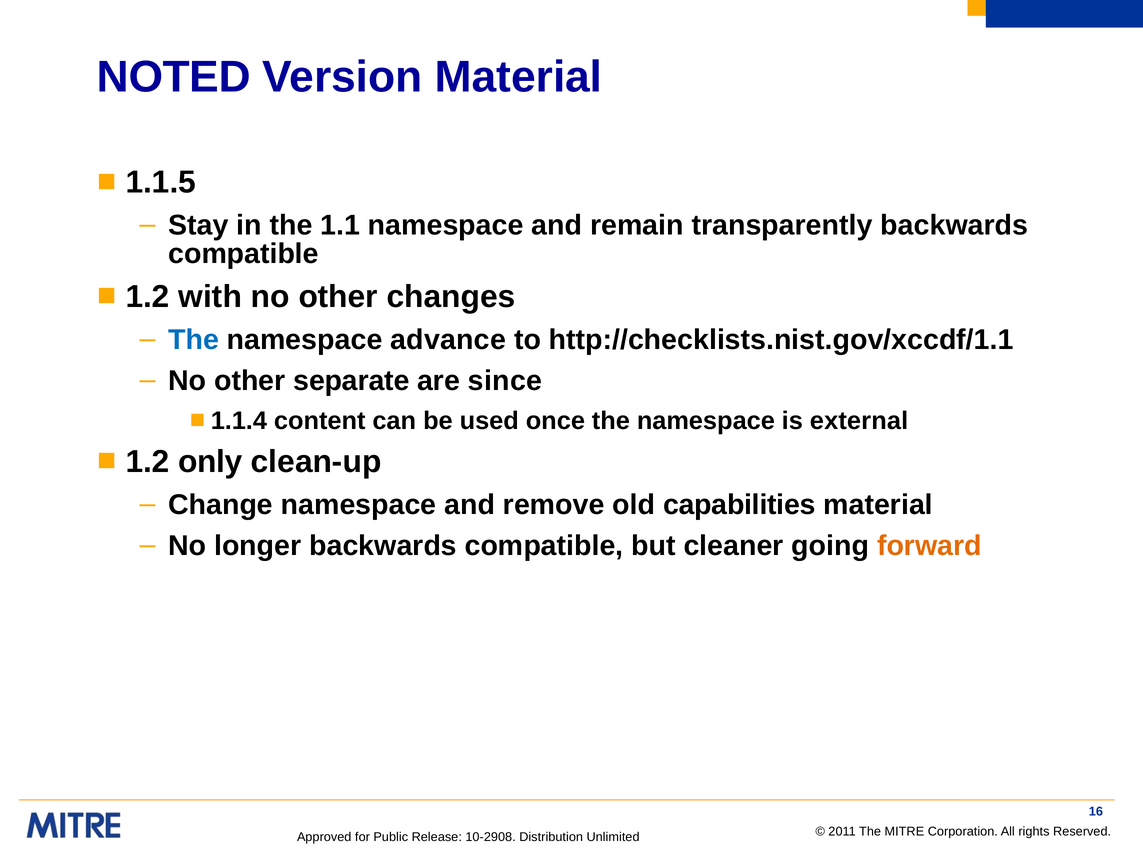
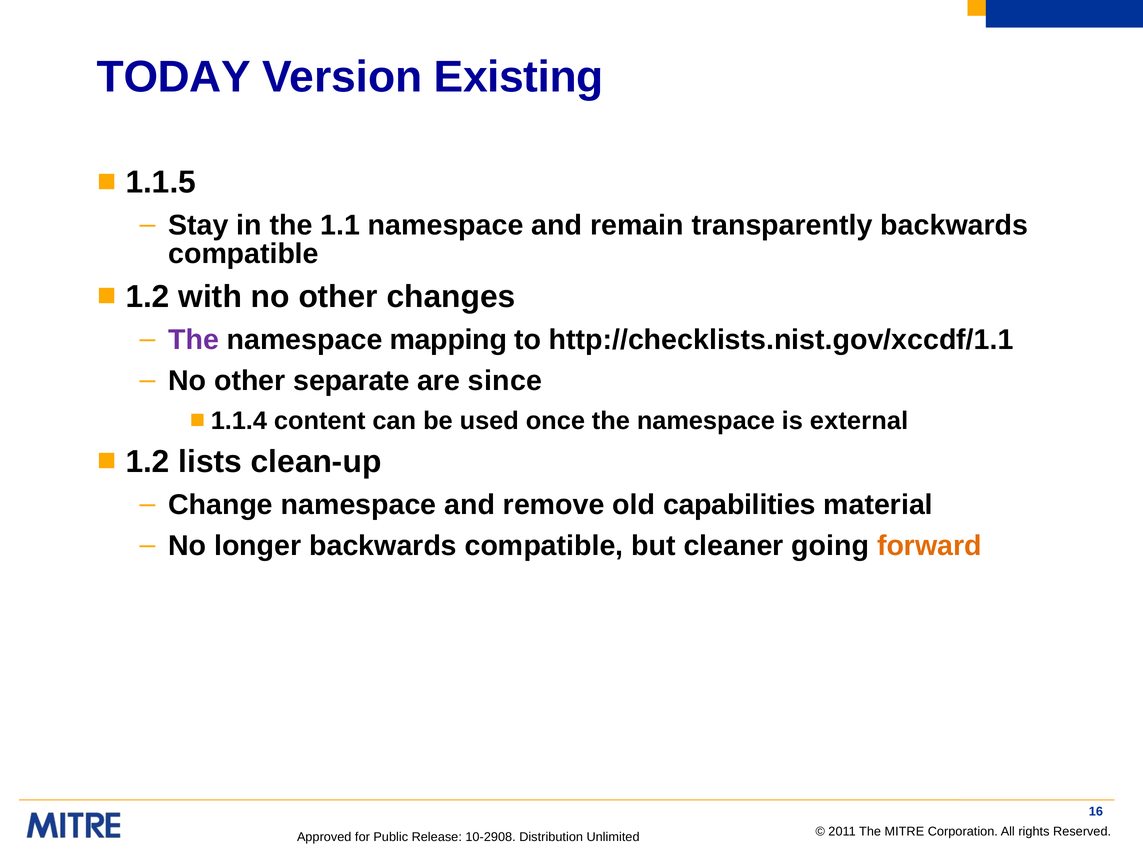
NOTED: NOTED -> TODAY (174, 77)
Version Material: Material -> Existing (519, 77)
The colour: blue -> purple (194, 340)
advance: advance -> mapping (448, 340)
only: only -> lists (210, 462)
